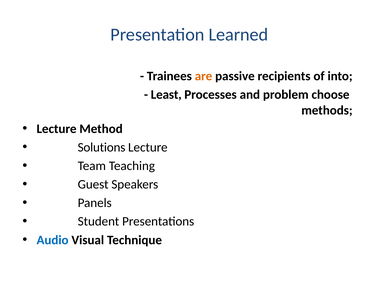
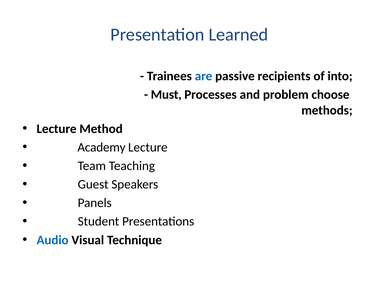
are colour: orange -> blue (204, 76)
Least: Least -> Must (166, 95)
Solutions: Solutions -> Academy (101, 147)
